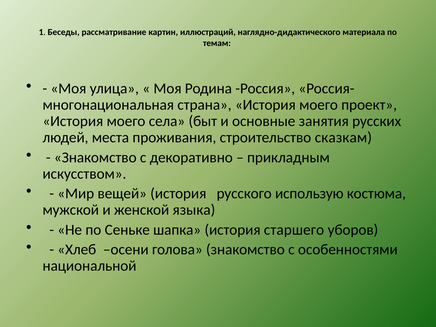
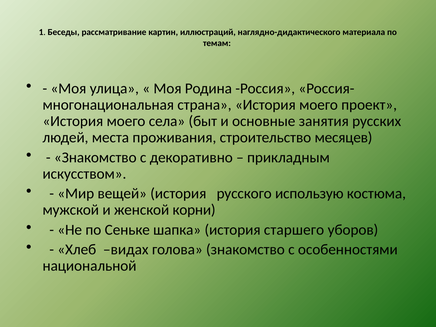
сказкам: сказкам -> месяцев (343, 138)
языка: языка -> корни (194, 210)
осени: осени -> видах (126, 250)
